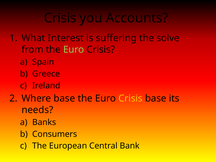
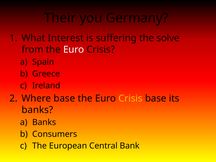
Crisis: Crisis -> Their (60, 18)
Accounts: Accounts -> Germany (137, 18)
Euro colour: light green -> white (74, 50)
needs: needs -> banks (37, 110)
